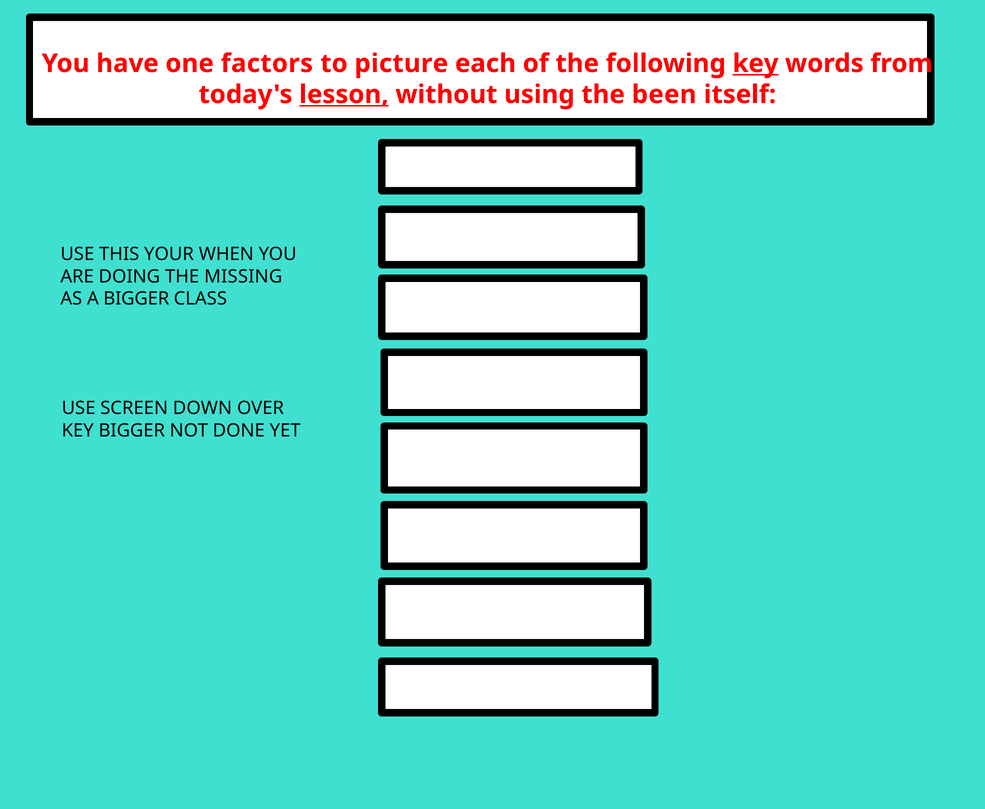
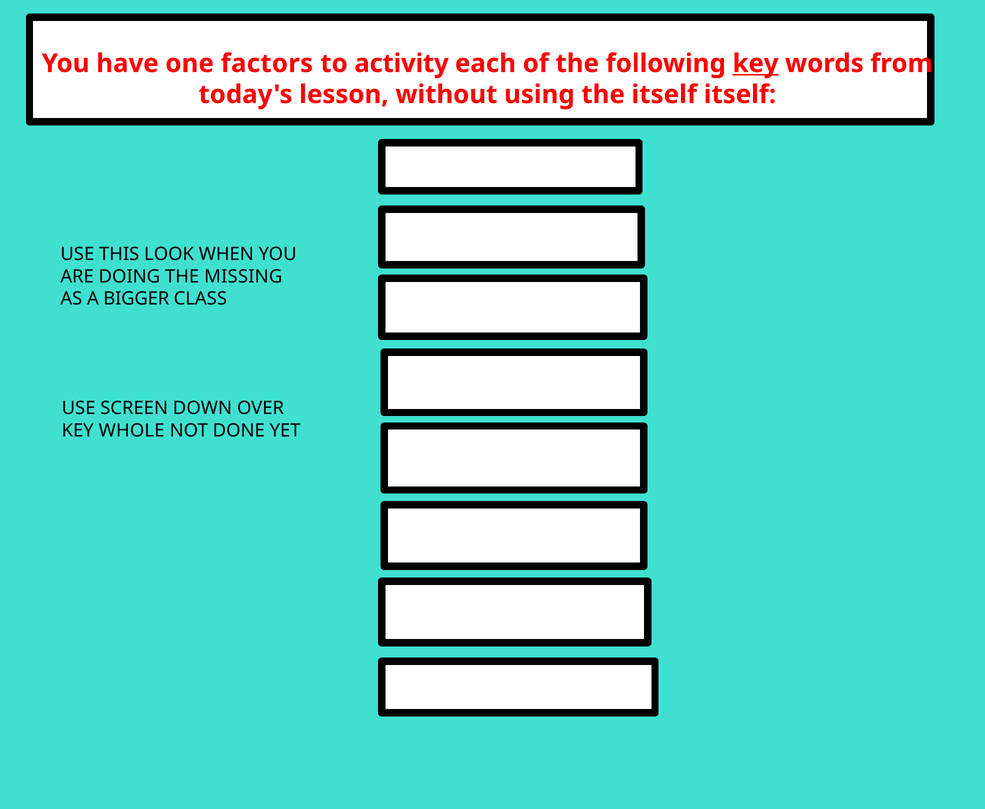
picture: picture -> activity (402, 64)
lesson underline: present -> none (344, 95)
the been: been -> itself (664, 95)
YOUR: YOUR -> LOOK (169, 254)
KEY BIGGER: BIGGER -> WHOLE (132, 430)
